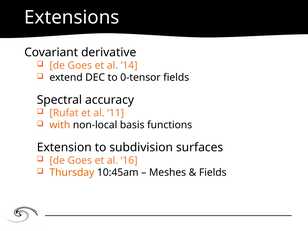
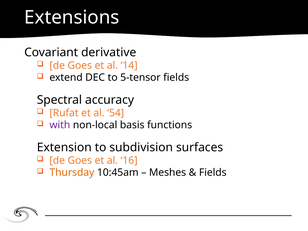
0-tensor: 0-tensor -> 5-tensor (140, 78)
11: 11 -> 54 (116, 113)
with colour: orange -> purple (60, 125)
